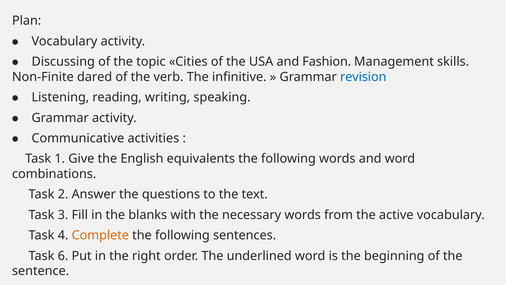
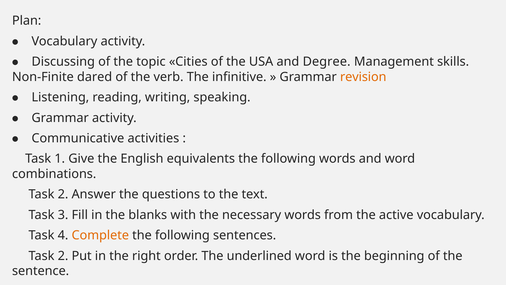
Fashion: Fashion -> Degree (327, 62)
revision colour: blue -> orange (363, 77)
6: 6 -> 2 (63, 256)
